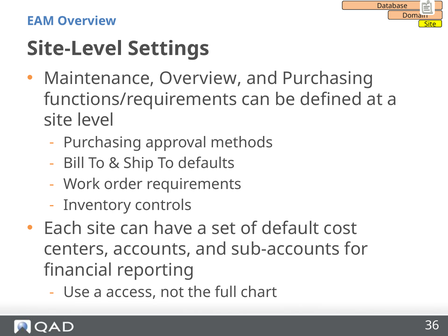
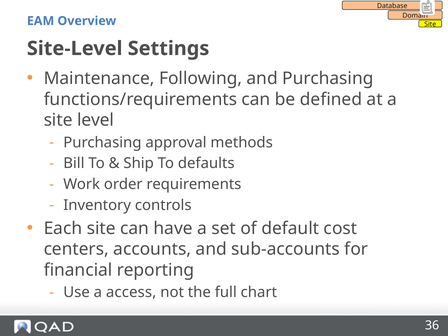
Maintenance Overview: Overview -> Following (201, 78)
